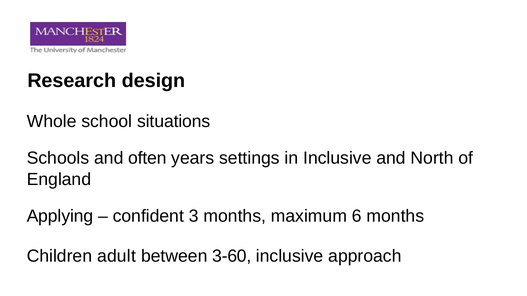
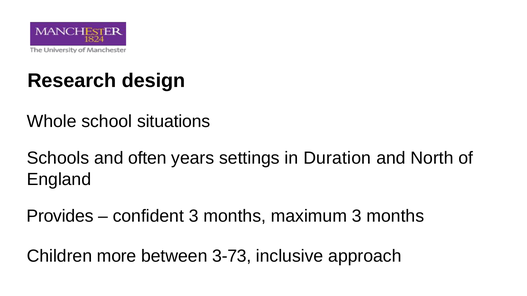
in Inclusive: Inclusive -> Duration (337, 158)
Applying: Applying -> Provides (60, 216)
maximum 6: 6 -> 3 (357, 216)
adult: adult -> more (117, 256)
3-60: 3-60 -> 3-73 (232, 256)
